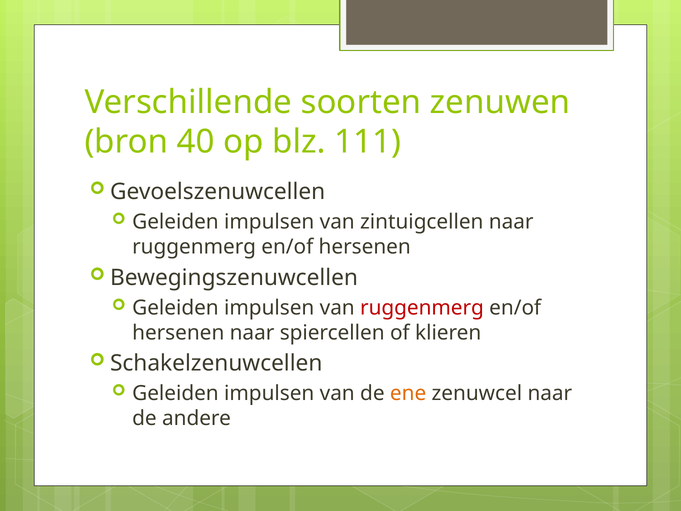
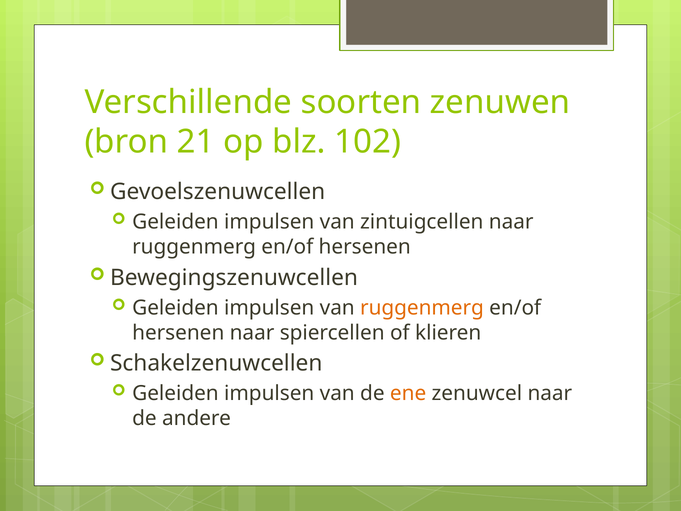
40: 40 -> 21 (196, 142)
111: 111 -> 102 (368, 142)
ruggenmerg colour: red -> orange (422, 308)
